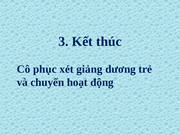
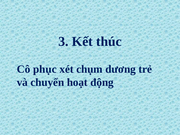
giảng: giảng -> chụm (89, 69)
